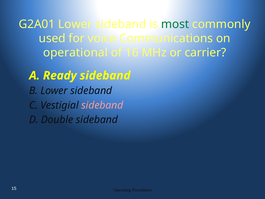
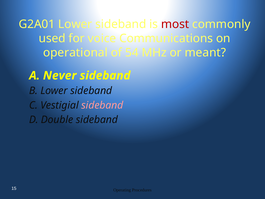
most colour: green -> red (175, 24)
16: 16 -> 54 (132, 53)
carrier: carrier -> meant (205, 53)
Ready: Ready -> Never (60, 75)
